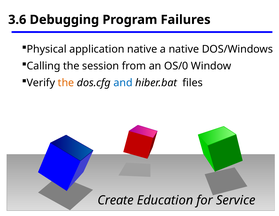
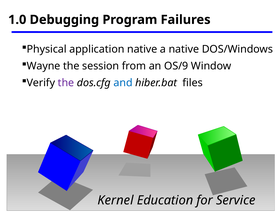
3.6: 3.6 -> 1.0 (17, 20)
Calling: Calling -> Wayne (44, 66)
OS/0: OS/0 -> OS/9 (176, 66)
the colour: orange -> purple (66, 83)
Create: Create -> Kernel (115, 200)
